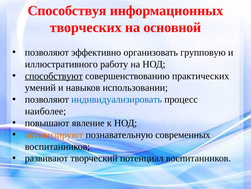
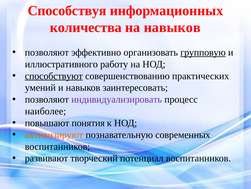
творческих: творческих -> количества (86, 27)
на основной: основной -> навыков (172, 27)
групповую underline: none -> present (203, 52)
использовании: использовании -> заинтересовать (135, 87)
индивидуализировать colour: blue -> purple (117, 99)
явление: явление -> понятия (88, 123)
